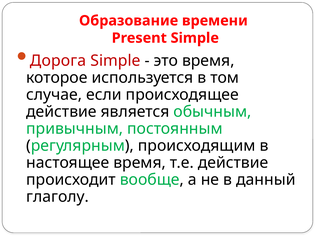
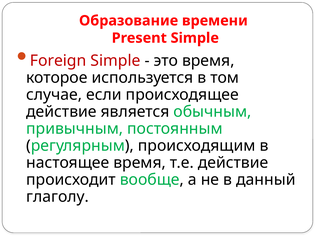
Дорога: Дорога -> Foreign (58, 61)
